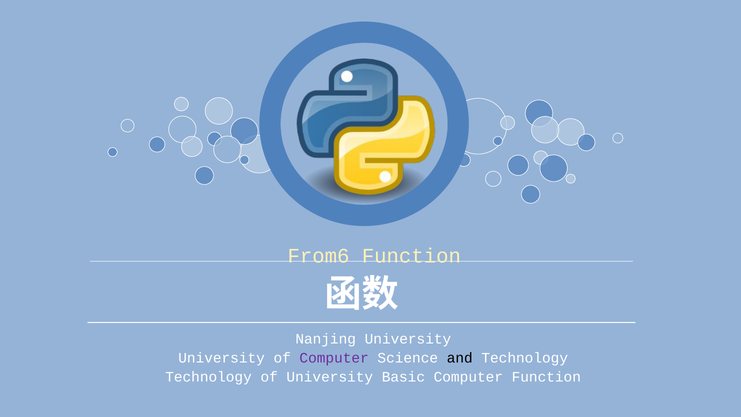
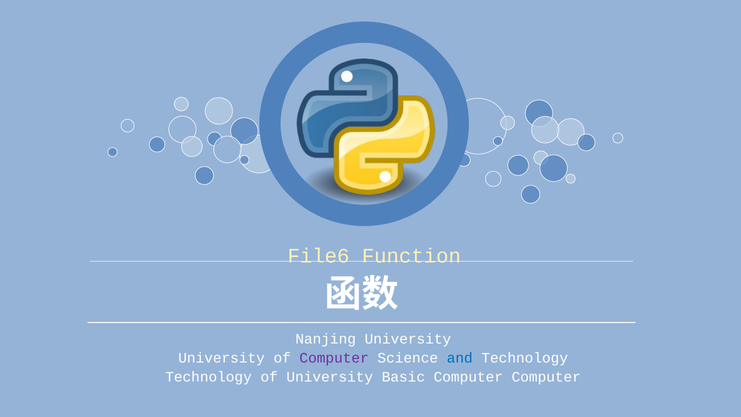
From6: From6 -> File6 (319, 256)
and colour: black -> blue (460, 358)
Computer Function: Function -> Computer (546, 377)
